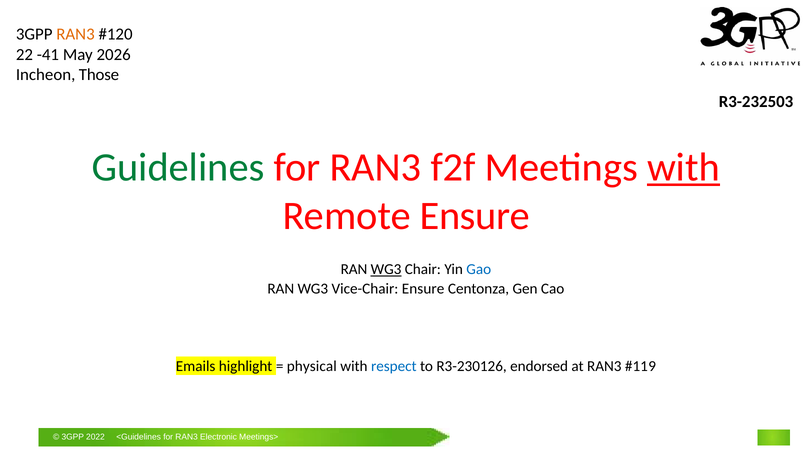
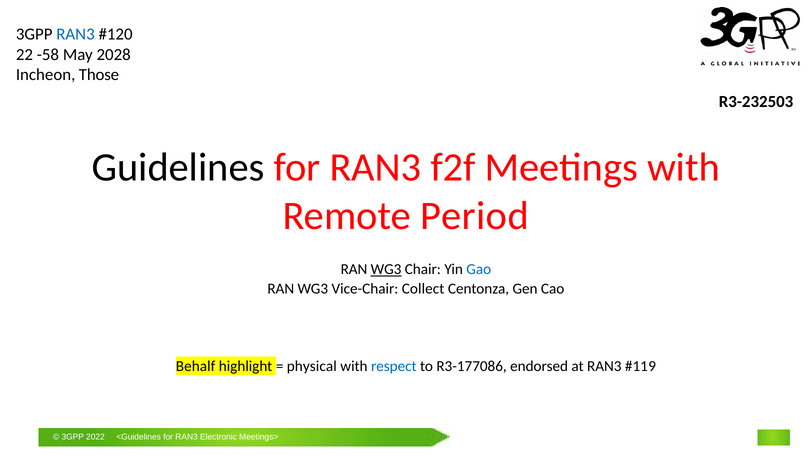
RAN3 colour: orange -> blue (76, 34)
-41: -41 -> -58 (48, 55)
2026: 2026 -> 2028 (114, 55)
Guidelines colour: green -> black (178, 167)
with underline: present -> none (683, 167)
Remote Ensure: Ensure -> Period (474, 216)
Vice-Chair Ensure: Ensure -> Collect (423, 289)
Emails: Emails -> Behalf (196, 366)
R3-230126: R3-230126 -> R3-177086 (472, 366)
